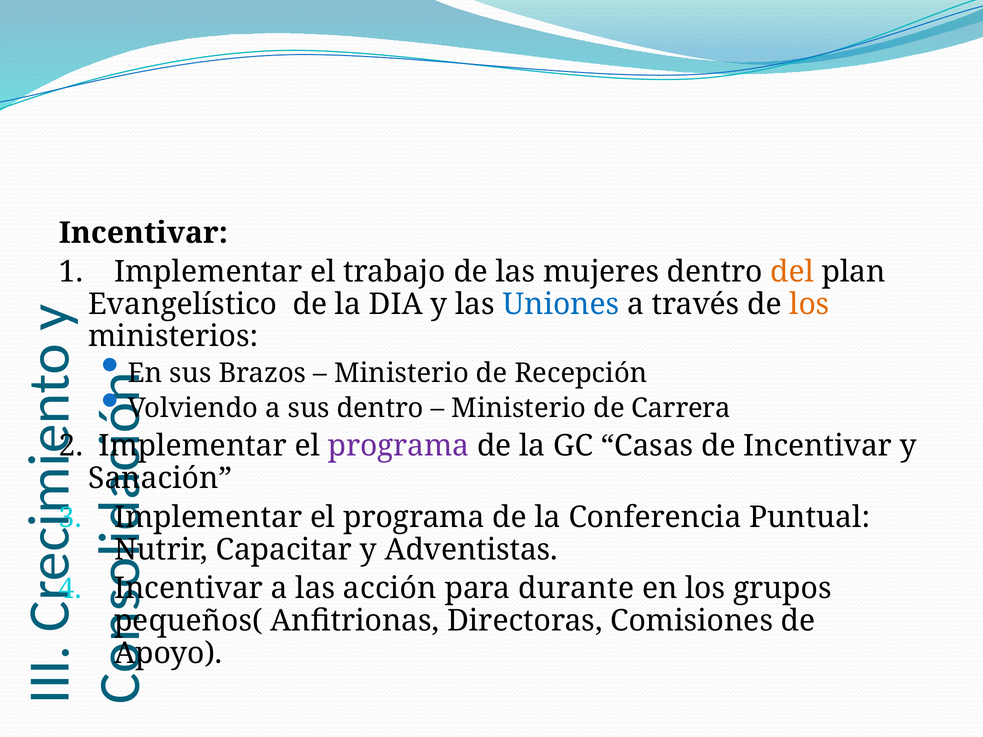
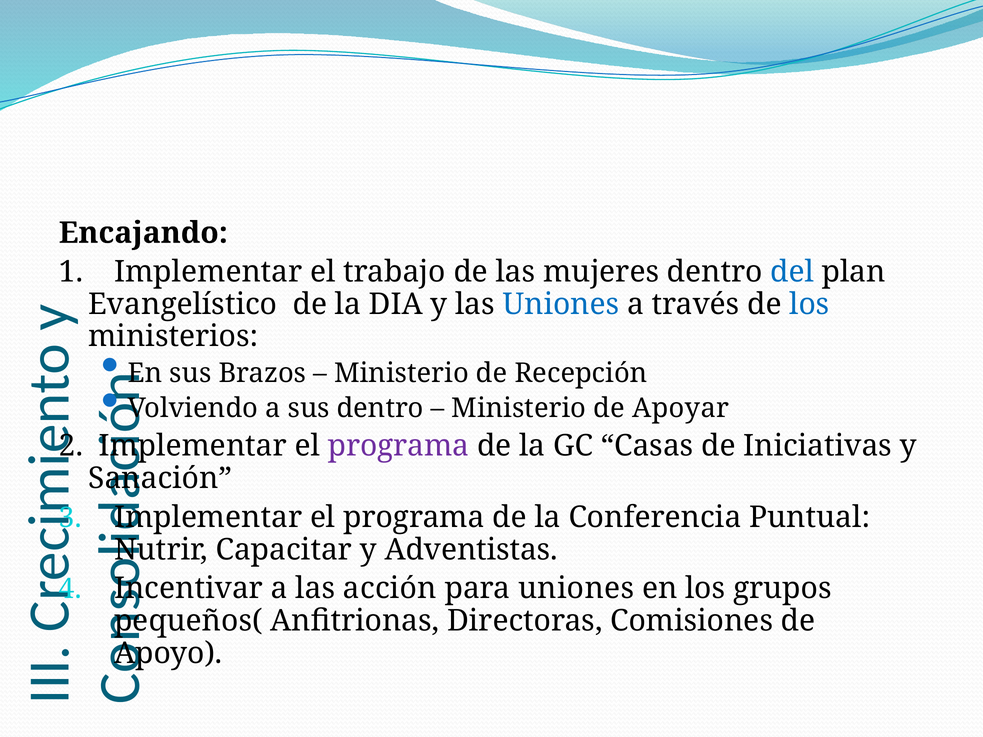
Incentivar: Incentivar -> Encajando (143, 233)
del colour: orange -> blue (792, 272)
los colour: orange -> blue (809, 304)
Carrera: Carrera -> Apoyar (681, 409)
de Incentivar: Incentivar -> Iniciativas (818, 446)
para durante: durante -> uniones (576, 589)
